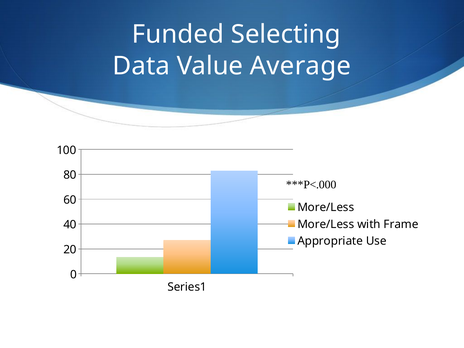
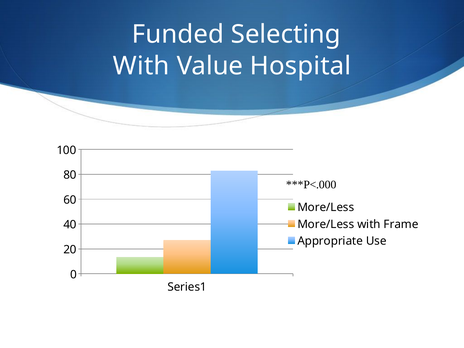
Data: Data -> With (141, 66)
Average: Average -> Hospital (300, 66)
